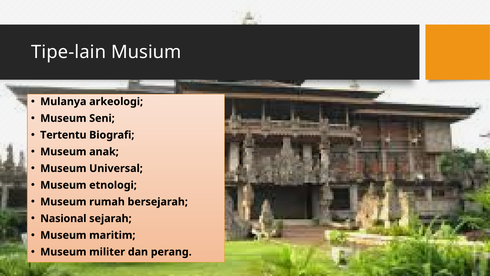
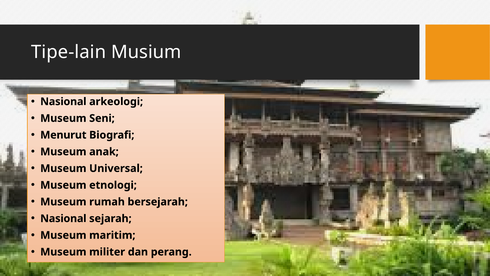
Mulanya: Mulanya -> Nasional (63, 101)
Tertentu: Tertentu -> Menurut (63, 135)
